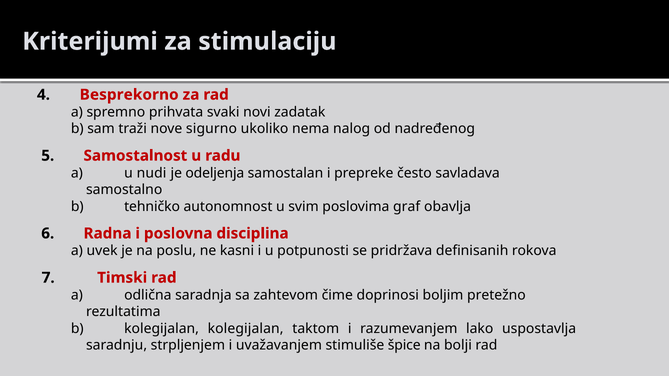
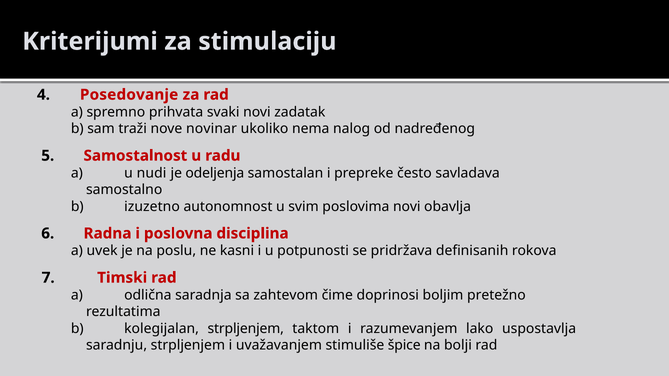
Besprekorno: Besprekorno -> Posedovanje (129, 95)
sigurno: sigurno -> novinar (212, 129)
tehničko: tehničko -> izuzetno (152, 207)
poslovima graf: graf -> novi (407, 207)
kolegijalan kolegijalan: kolegijalan -> strpljenjem (246, 329)
